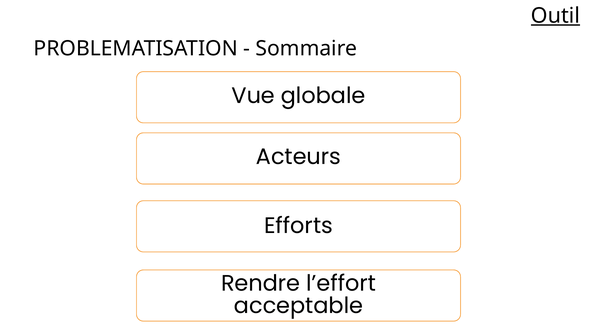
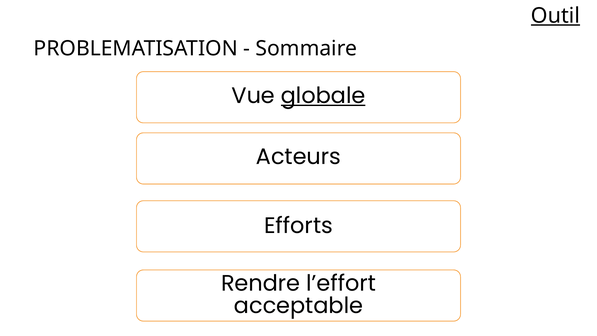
globale underline: none -> present (323, 96)
